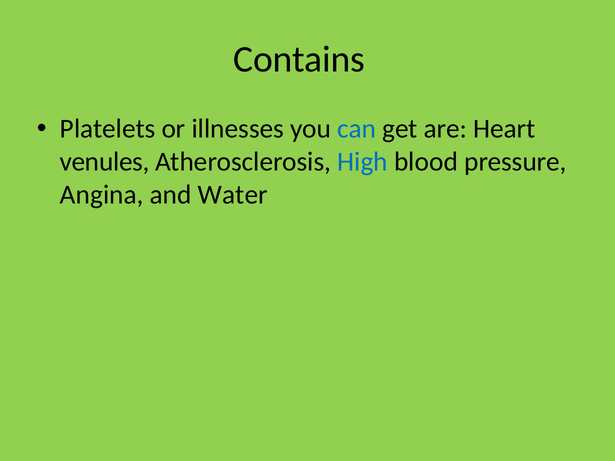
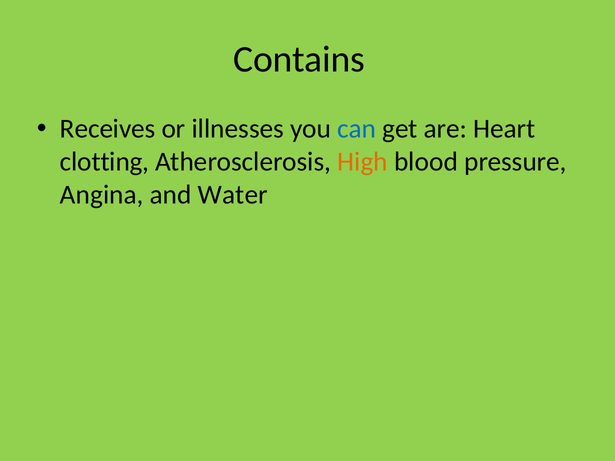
Platelets: Platelets -> Receives (108, 129)
venules: venules -> clotting (105, 162)
High colour: blue -> orange (363, 162)
